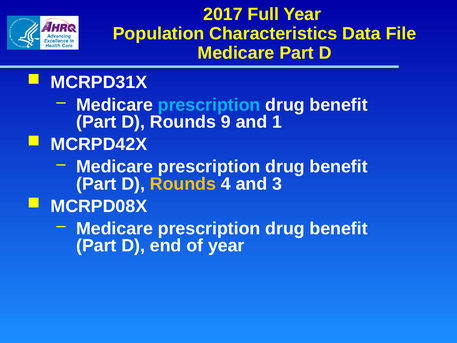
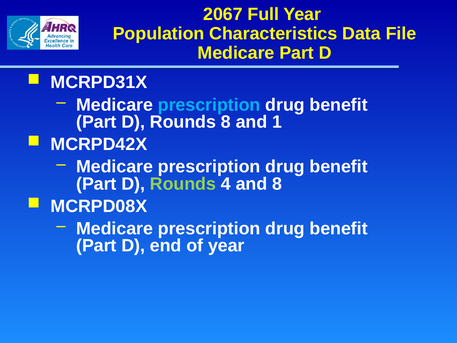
2017: 2017 -> 2067 (223, 14)
Rounds 9: 9 -> 8 (226, 122)
Rounds colour: yellow -> light green (183, 184)
and 3: 3 -> 8 (277, 184)
